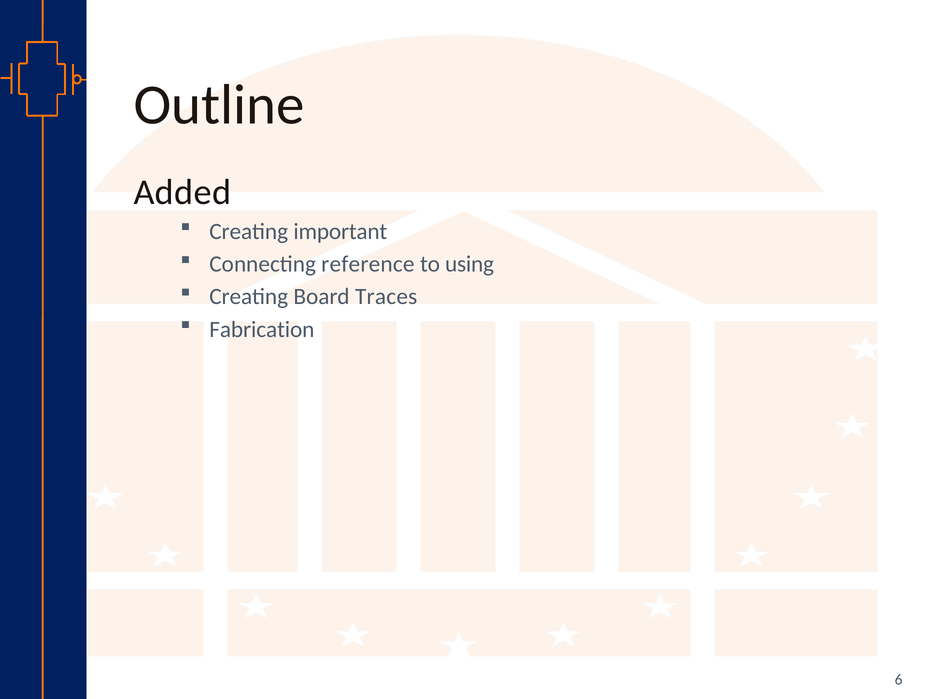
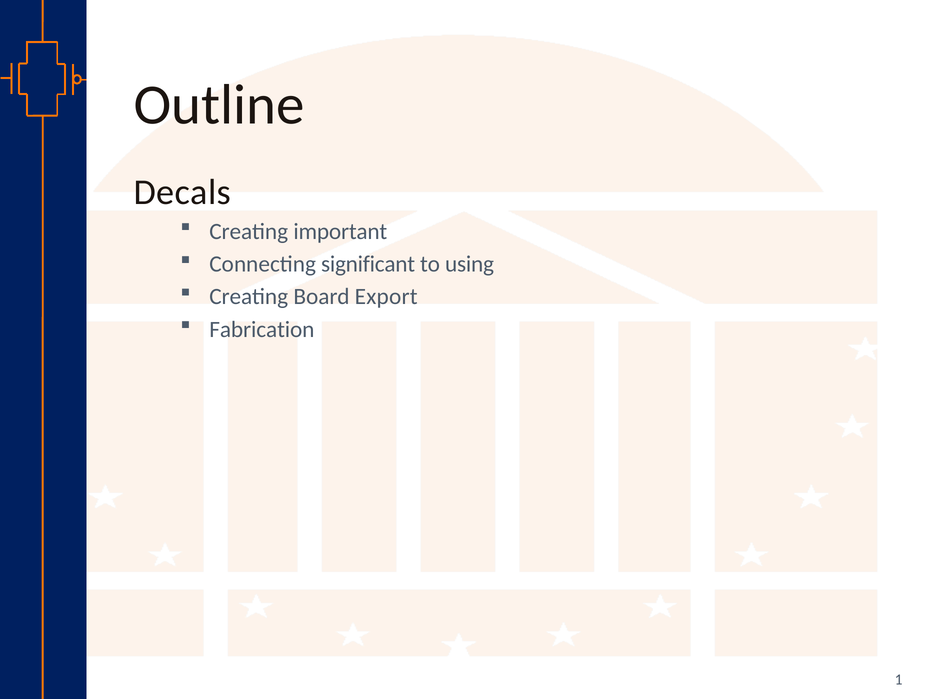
Added: Added -> Decals (182, 192)
reference: reference -> significant (368, 264)
Traces: Traces -> Export (386, 297)
6: 6 -> 1 (899, 680)
